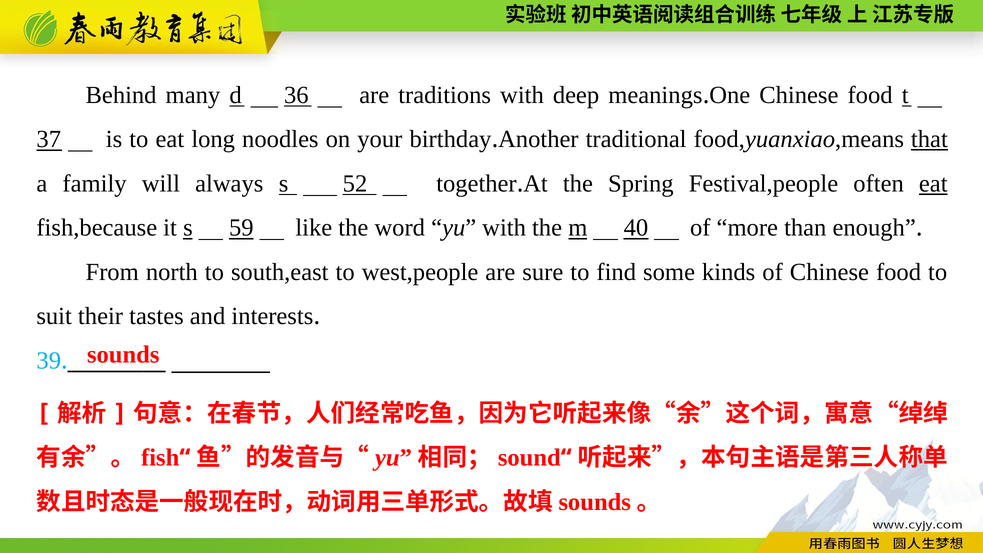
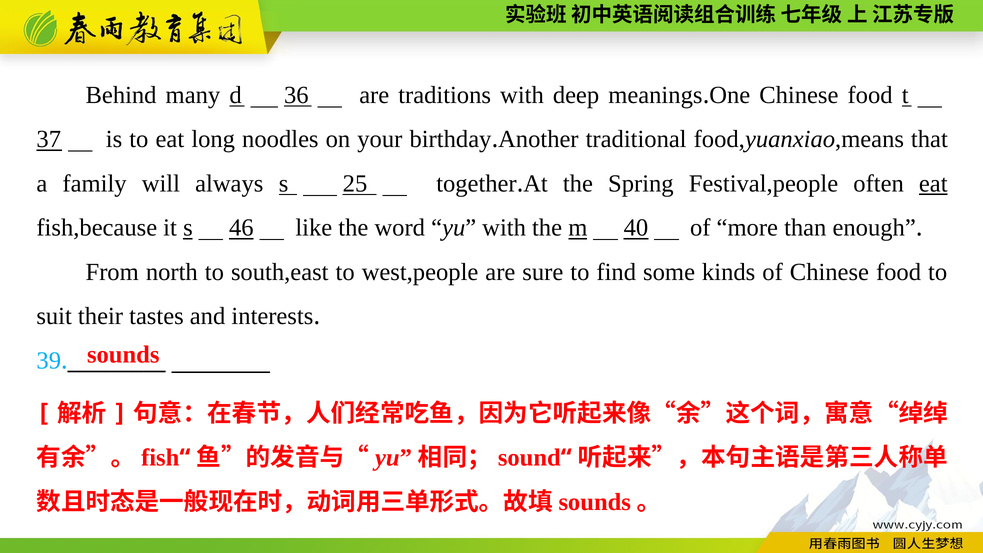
that underline: present -> none (929, 139)
52: 52 -> 25 (355, 184)
59: 59 -> 46 (241, 228)
